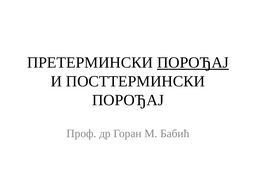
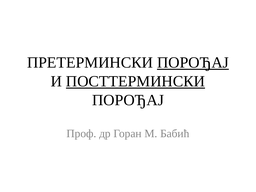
ПОСТТЕРМИНСКИ underline: none -> present (135, 81)
